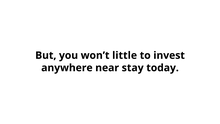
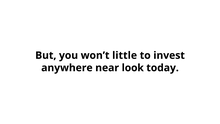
stay: stay -> look (133, 68)
